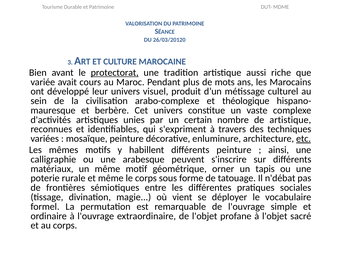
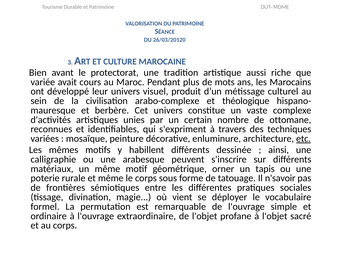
protectorat underline: present -> none (115, 73)
de artistique: artistique -> ottomane (290, 120)
différents peinture: peinture -> dessinée (234, 150)
n'débat: n'débat -> n'savoir (280, 178)
